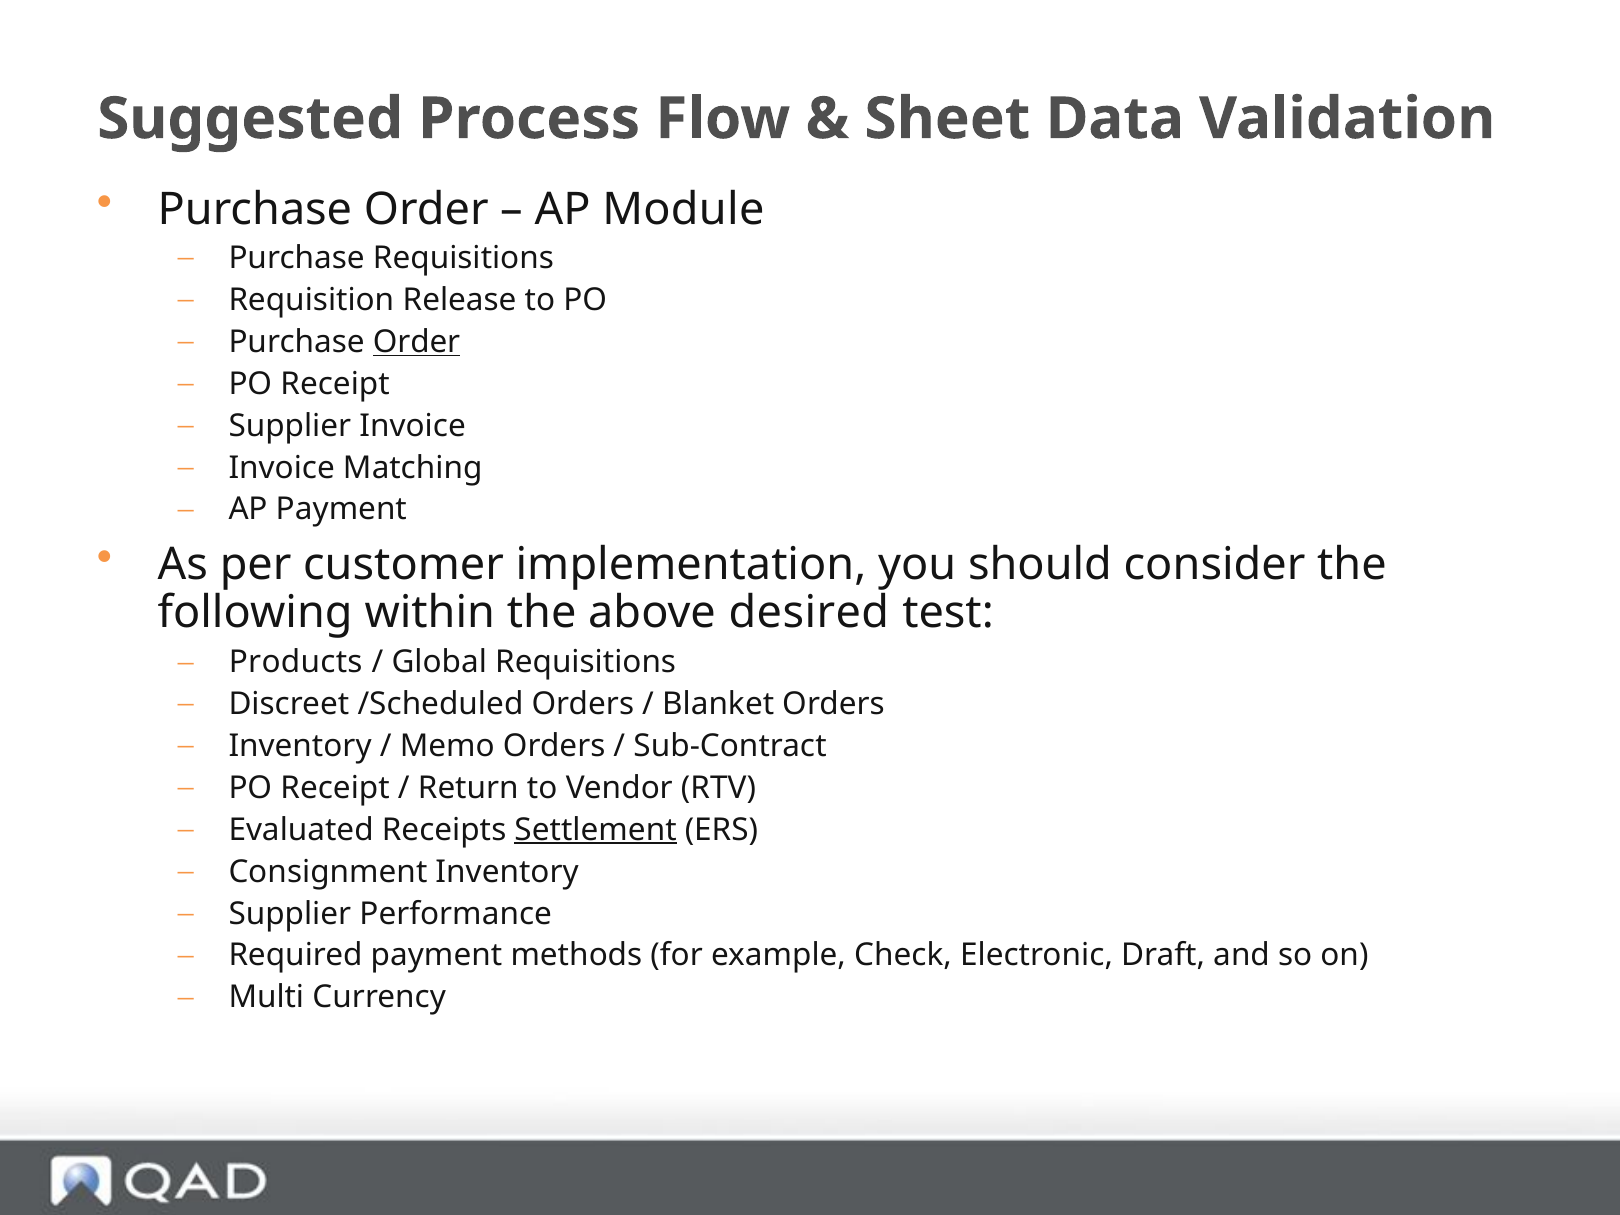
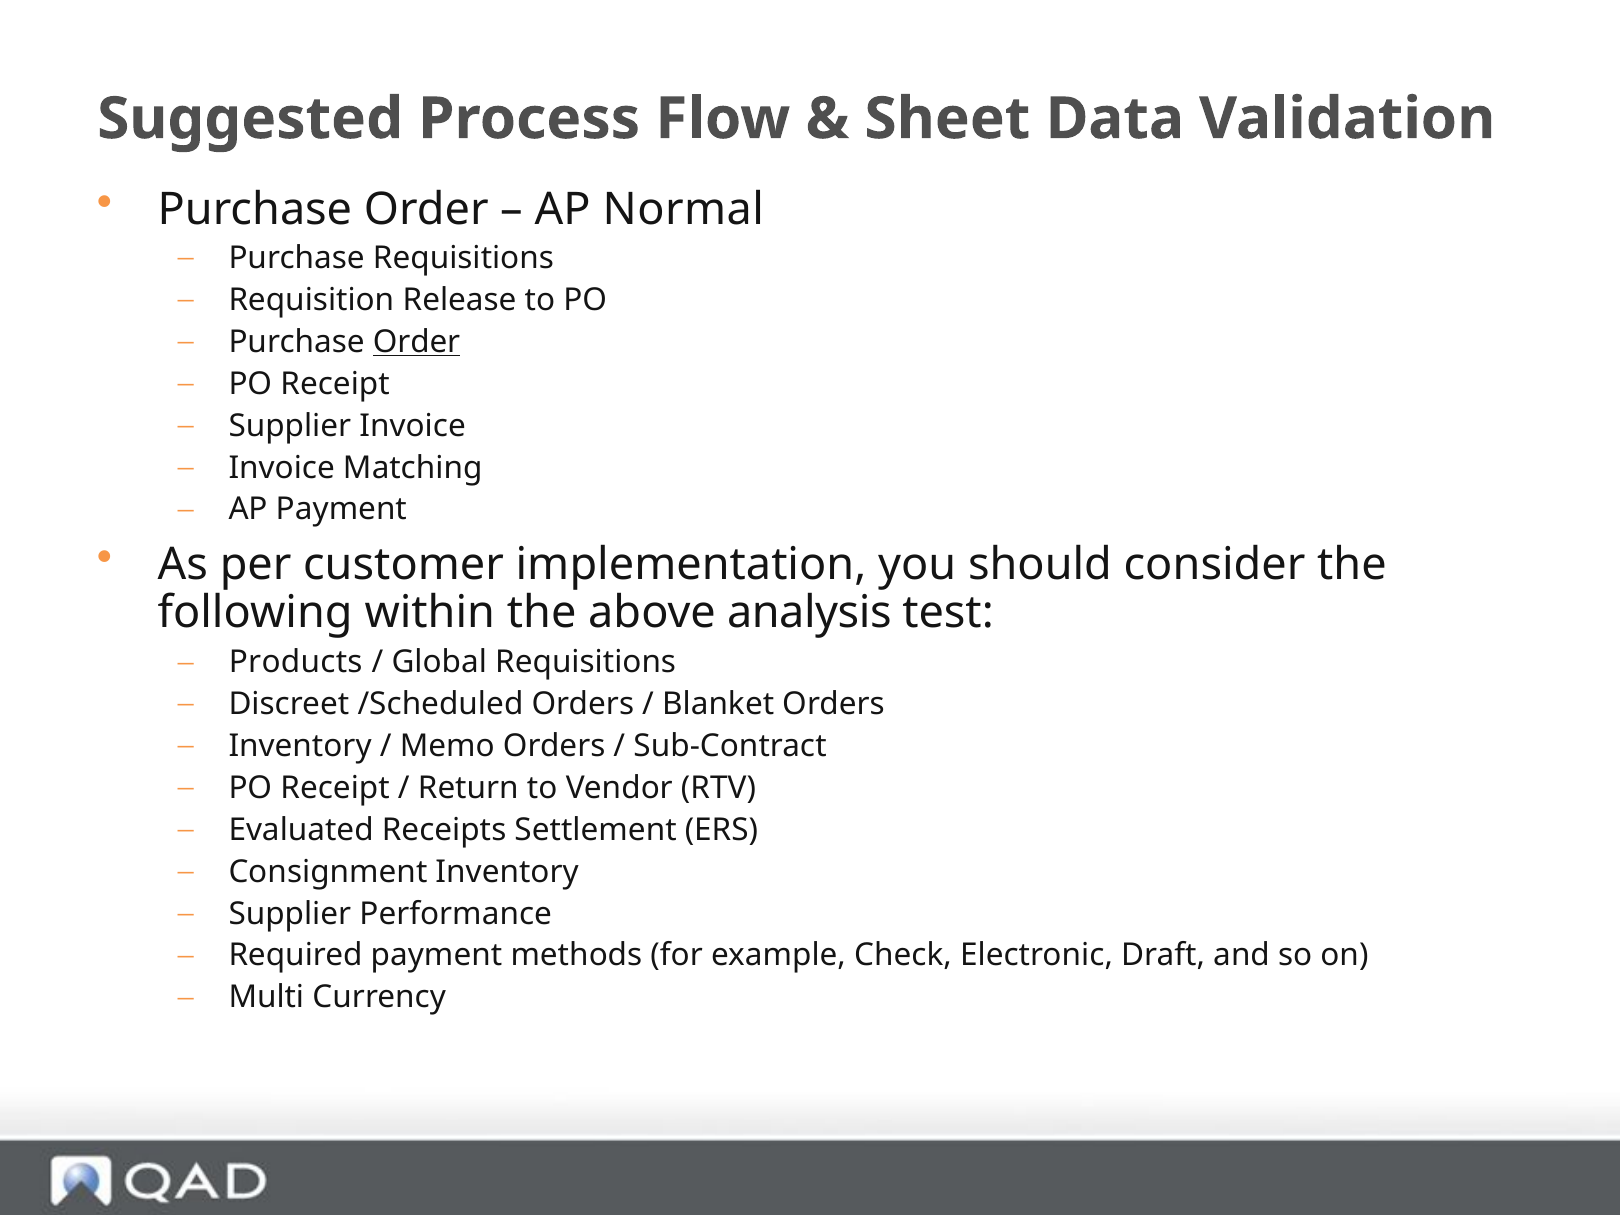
Module: Module -> Normal (683, 210)
desired: desired -> analysis (809, 613)
Settlement underline: present -> none (596, 830)
